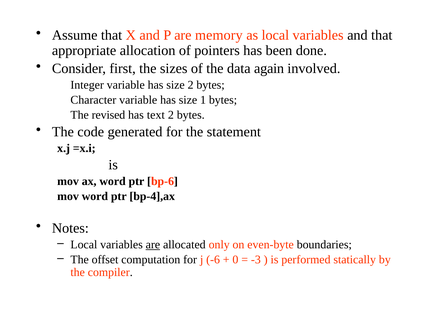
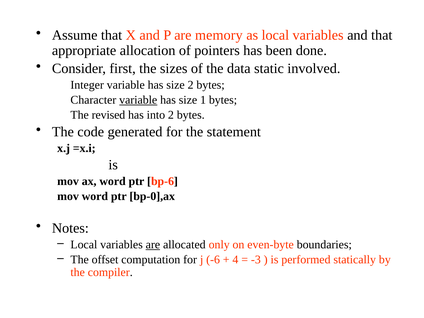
again: again -> static (269, 68)
variable underline: none -> present (138, 100)
text: text -> into (156, 115)
bp-4],ax: bp-4],ax -> bp-0],ax (152, 196)
0: 0 -> 4 (235, 260)
